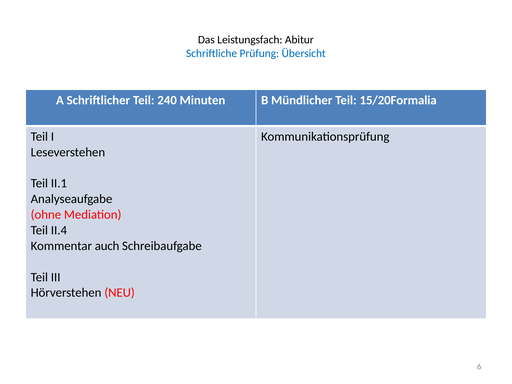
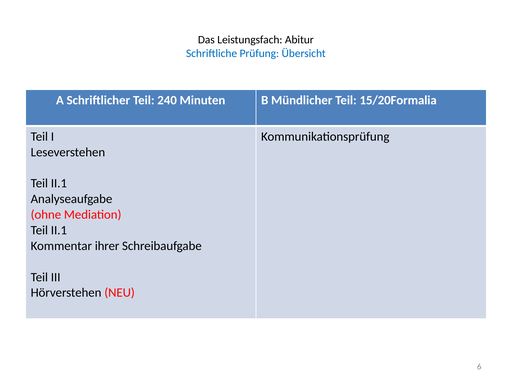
II.4: II.4 -> II.1 (59, 230)
auch: auch -> ihrer (107, 246)
